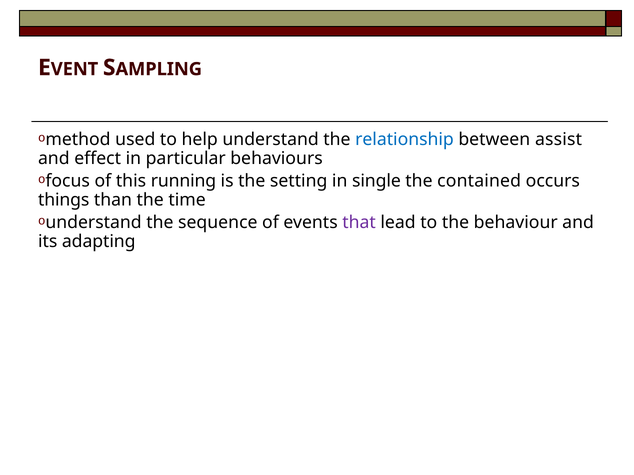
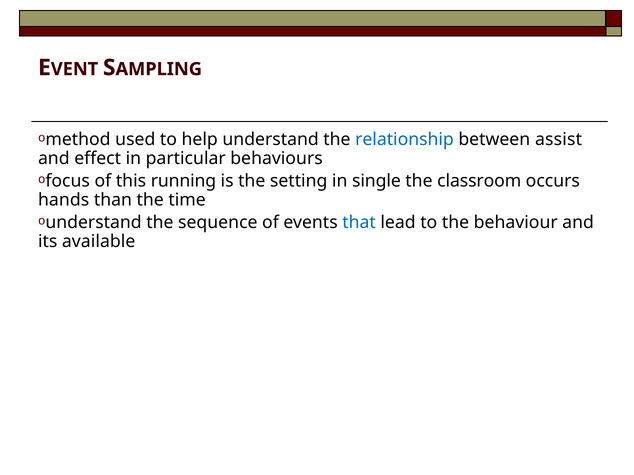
contained: contained -> classroom (479, 181)
things: things -> hands (64, 200)
that colour: purple -> blue (359, 222)
adapting: adapting -> available (99, 242)
